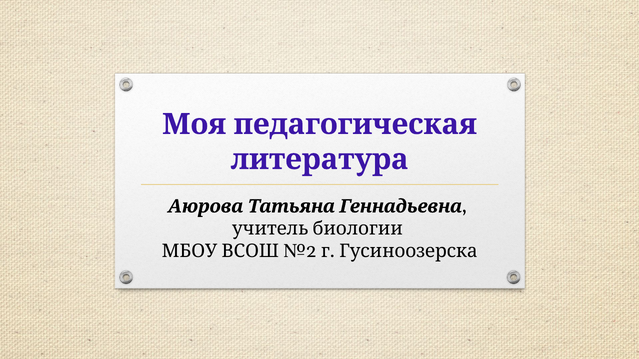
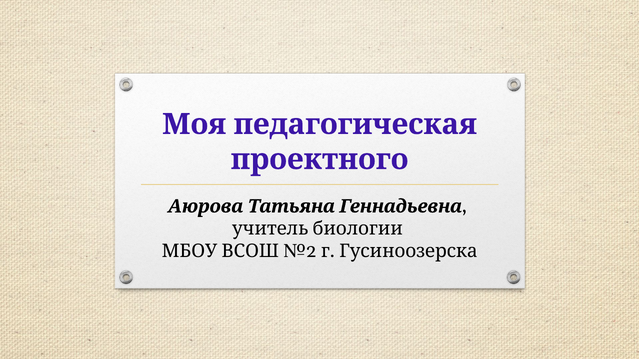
литература: литература -> проектного (320, 160)
